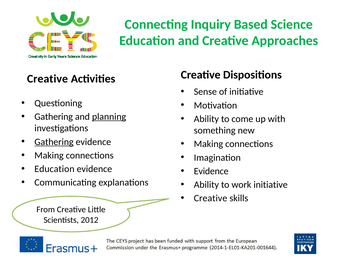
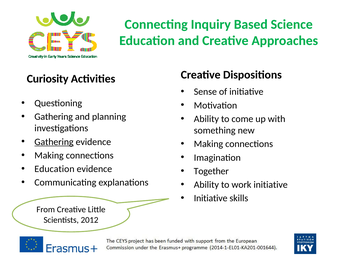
Creative: Creative -> Curiosity (48, 79)
planning underline: present -> none (109, 117)
Evidence: Evidence -> Together (211, 172)
Creative: Creative -> Initiative (211, 199)
